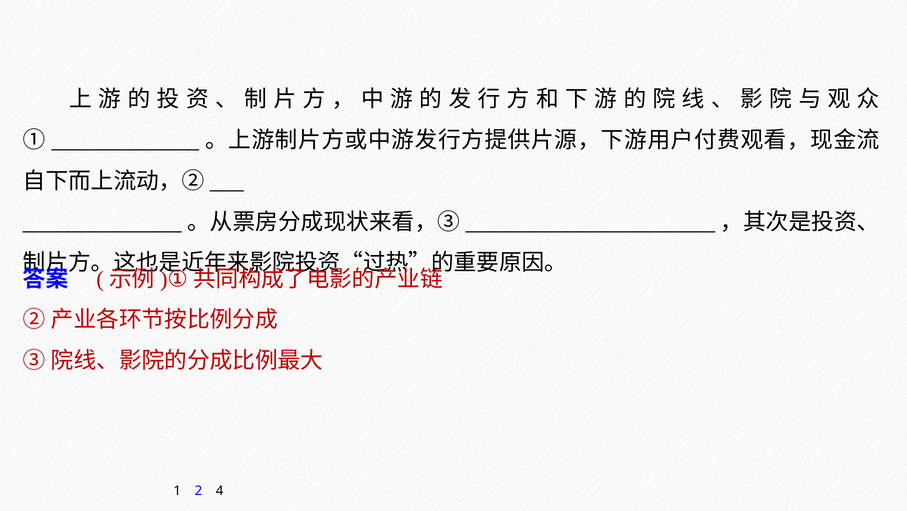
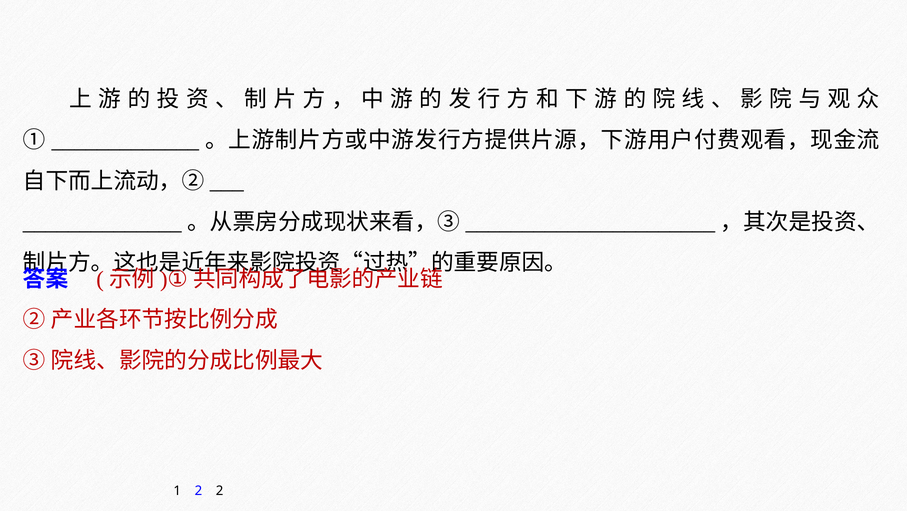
2 4: 4 -> 2 (220, 490)
